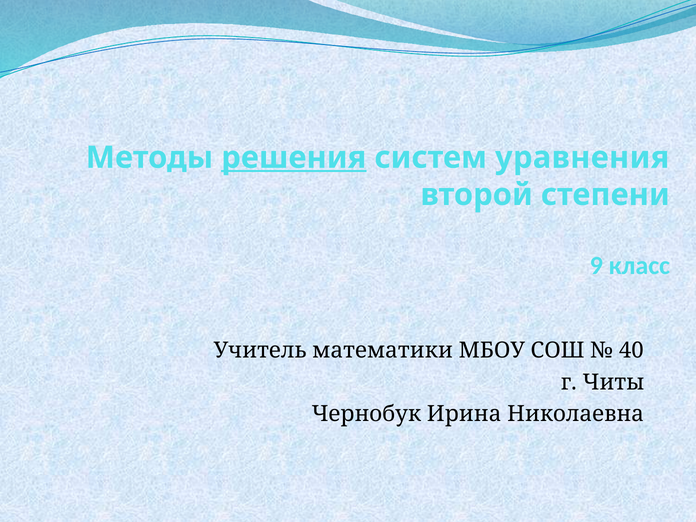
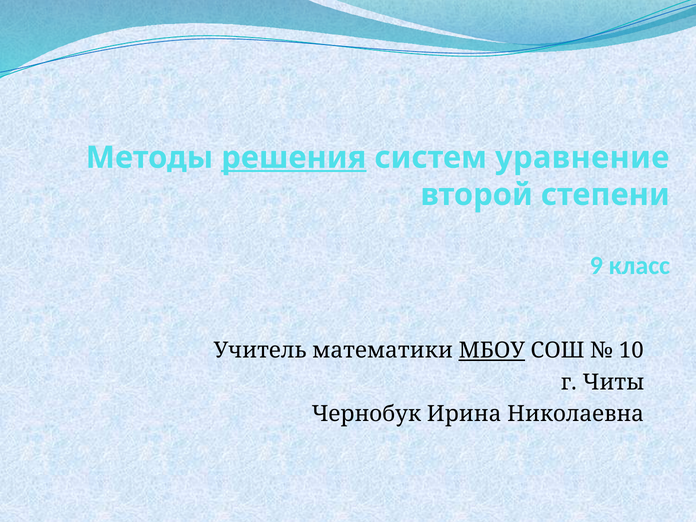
уравнения: уравнения -> уравнение (582, 158)
МБОУ underline: none -> present (492, 351)
40: 40 -> 10 (631, 351)
